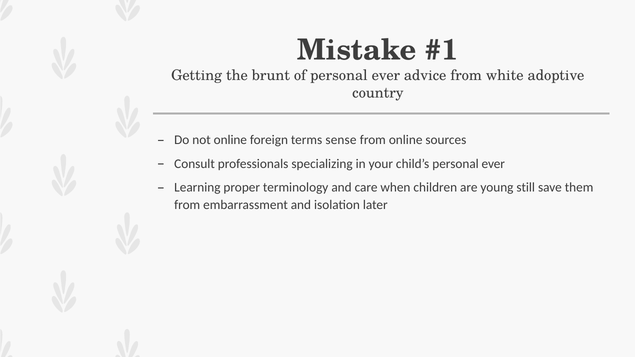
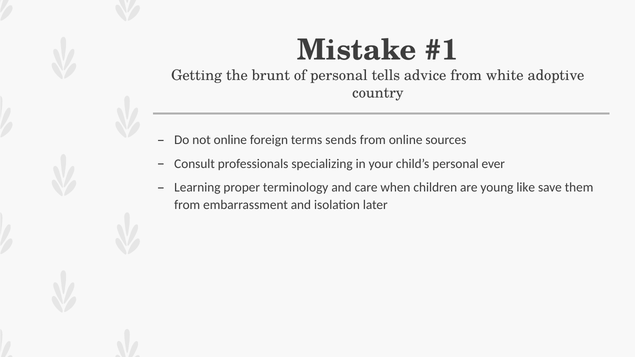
of personal ever: ever -> tells (386, 76)
sense: sense -> sends (341, 140)
still: still -> like (526, 188)
